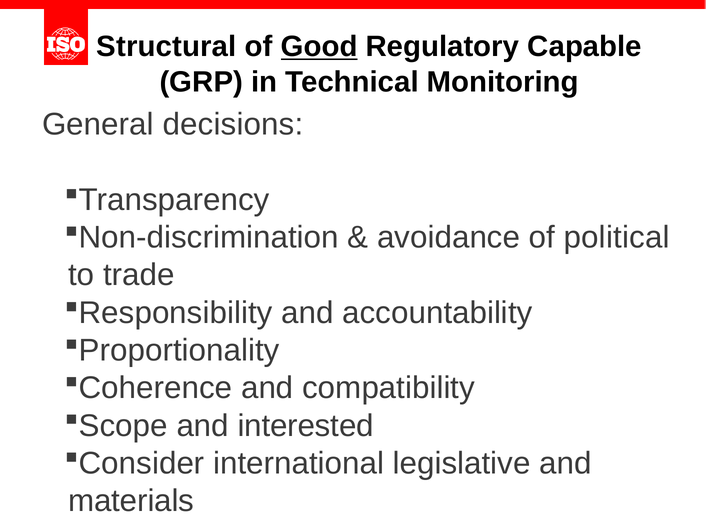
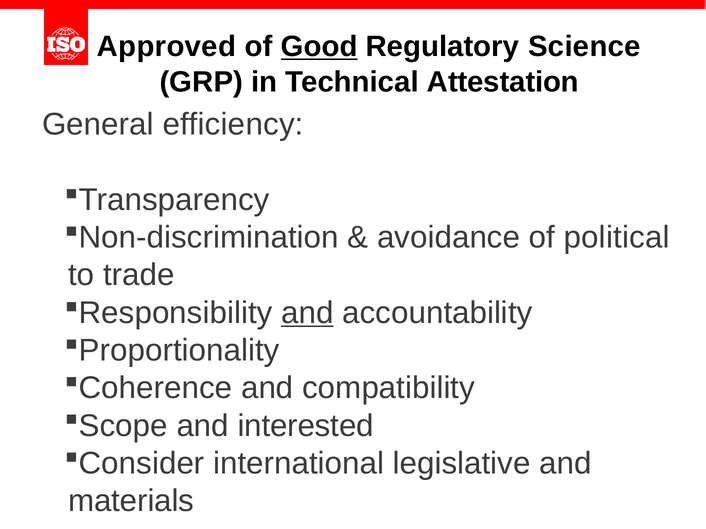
Structural: Structural -> Approved (166, 47)
Capable: Capable -> Science (584, 47)
Monitoring: Monitoring -> Attestation (503, 82)
decisions: decisions -> efficiency (233, 125)
and underline: none -> present (307, 313)
